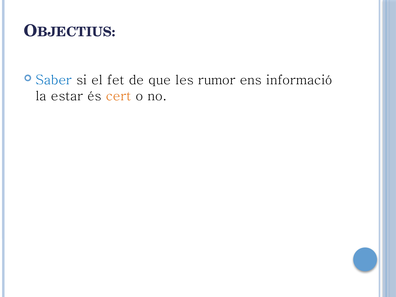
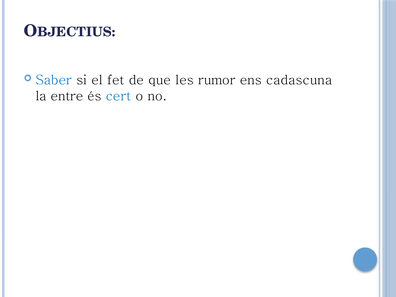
informació: informació -> cadascuna (299, 80)
estar: estar -> entre (67, 96)
cert colour: orange -> blue (118, 96)
